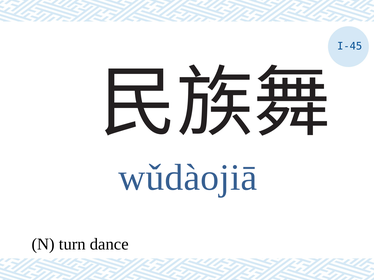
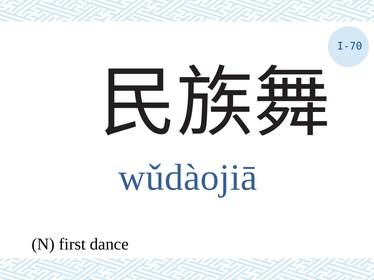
I-45: I-45 -> I-70 (350, 46)
turn: turn -> first (72, 245)
